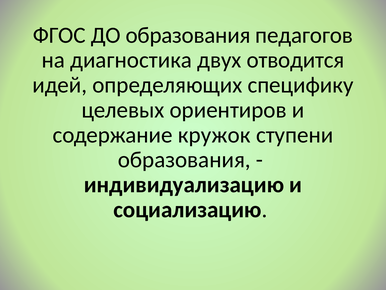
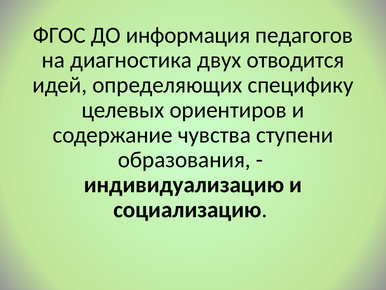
ДО образования: образования -> информация (188, 35)
кружок: кружок -> чувства (214, 135)
